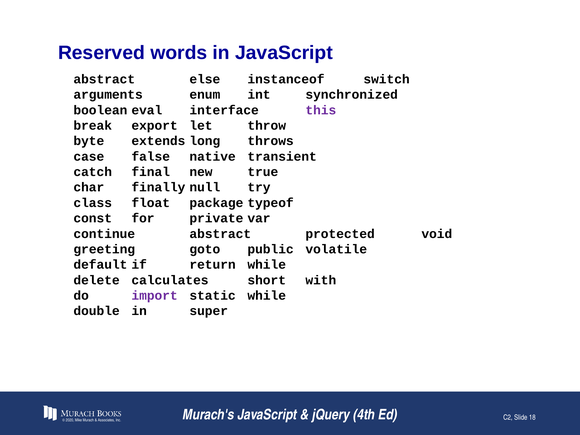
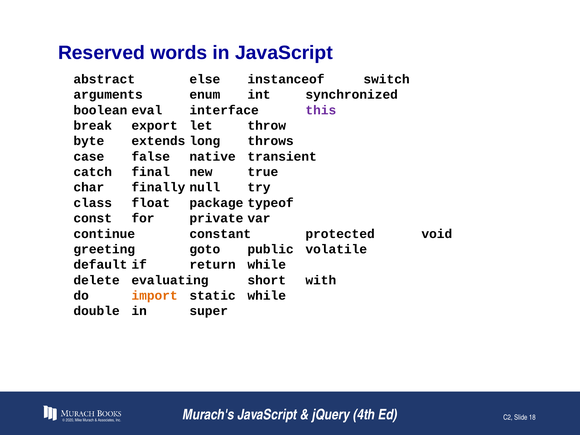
continue abstract: abstract -> constant (220, 234)
calculates: calculates -> evaluating (170, 280)
import colour: purple -> orange (155, 296)
